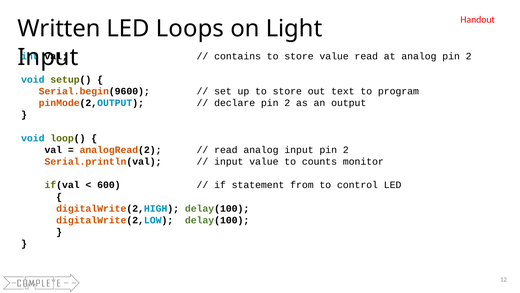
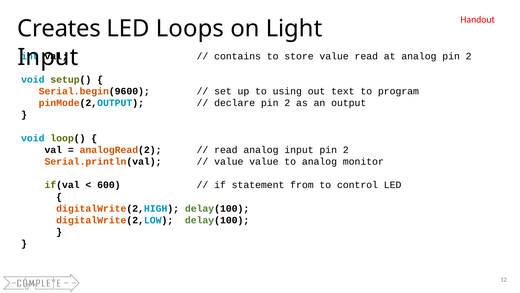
Written: Written -> Creates (59, 29)
up to store: store -> using (287, 91)
input: input -> value (229, 161)
to counts: counts -> analog (319, 161)
